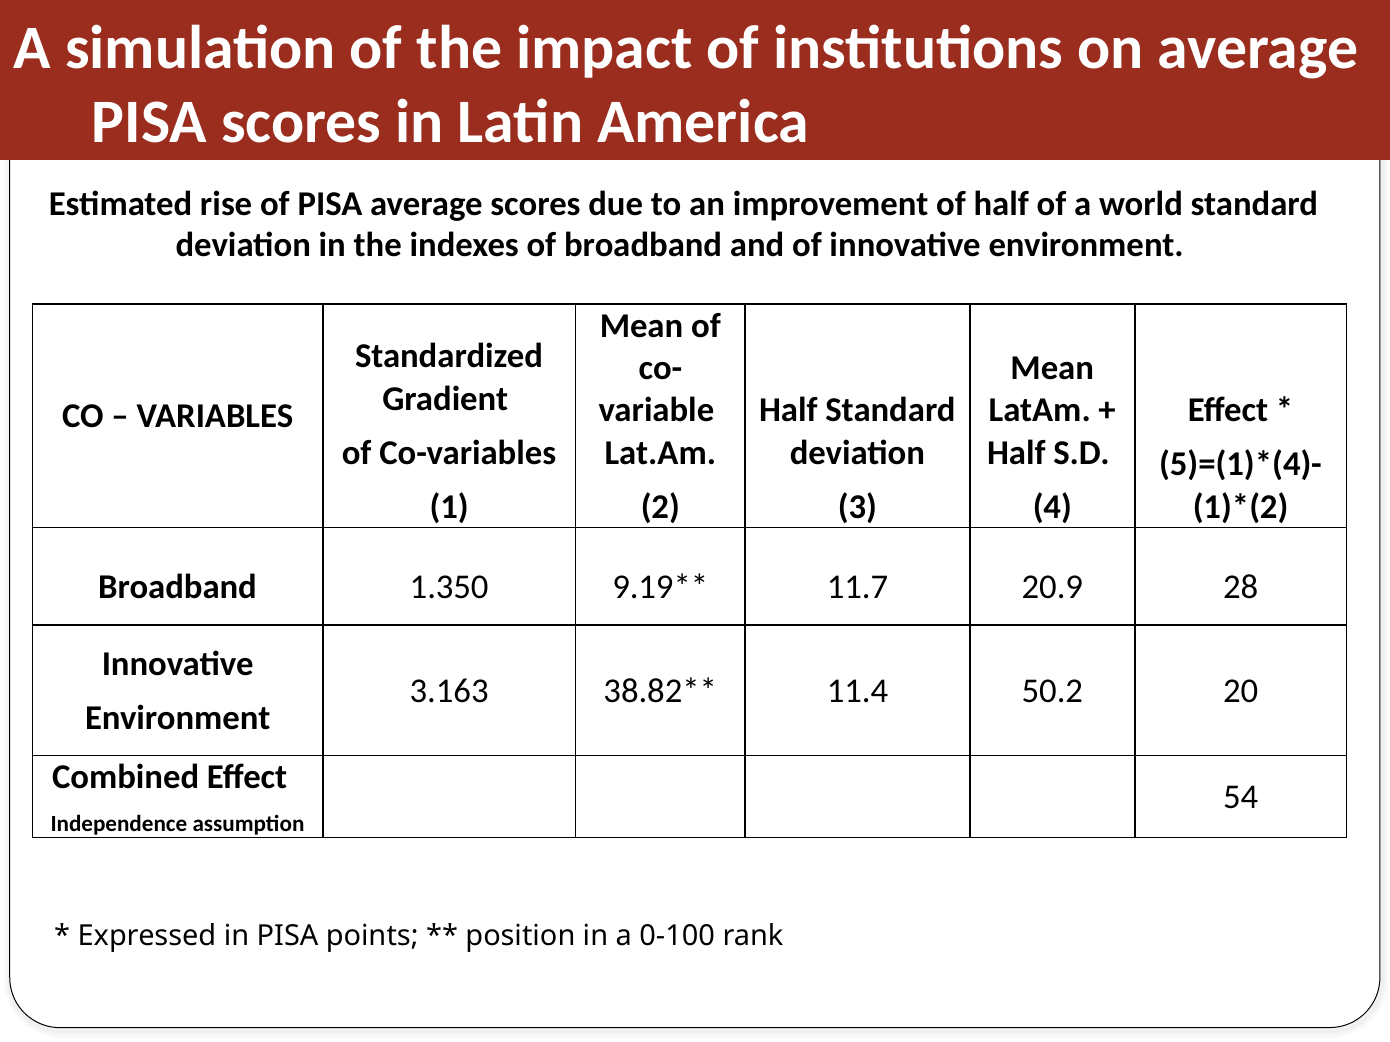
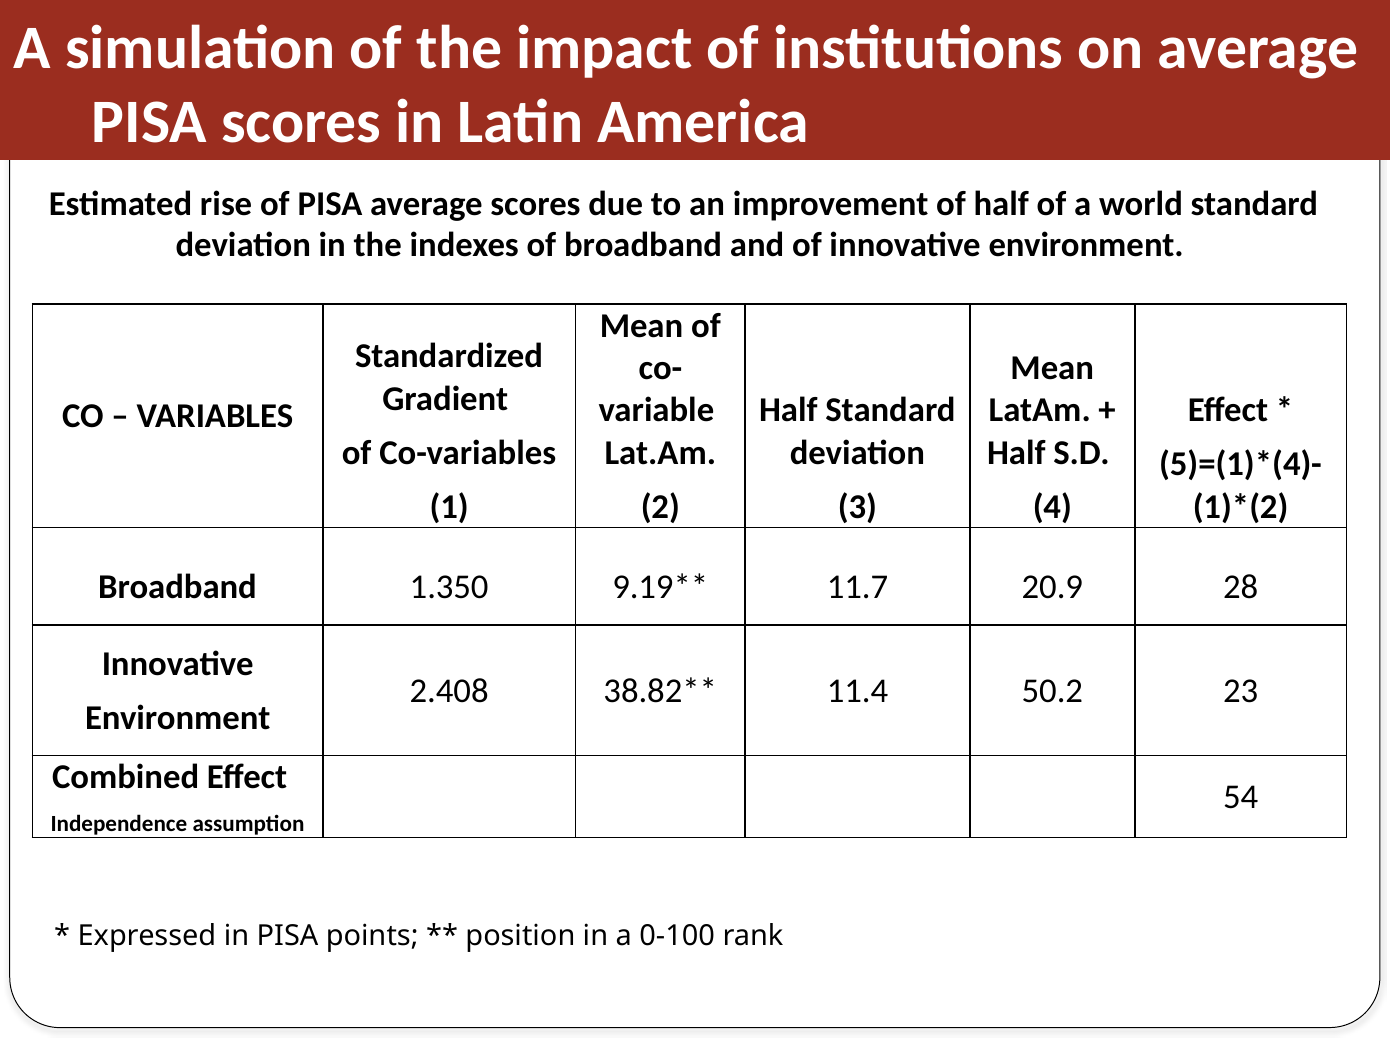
3.163: 3.163 -> 2.408 (449, 691)
20: 20 -> 23 (1241, 691)
